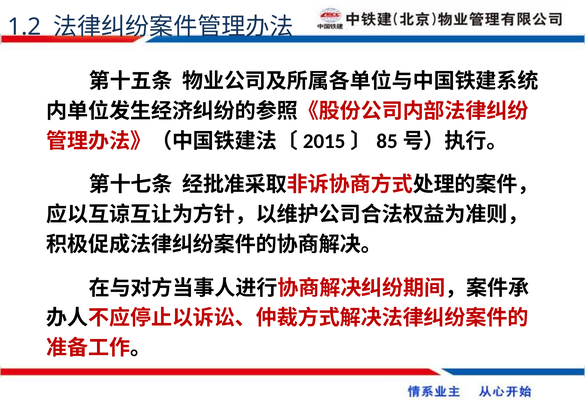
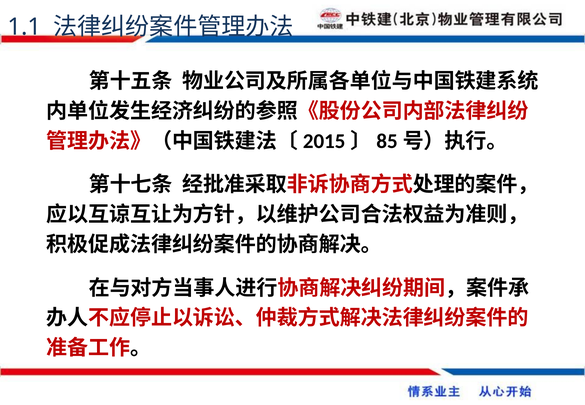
1.2: 1.2 -> 1.1 (24, 27)
